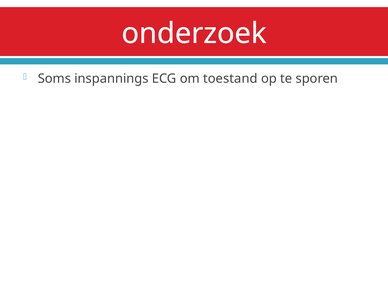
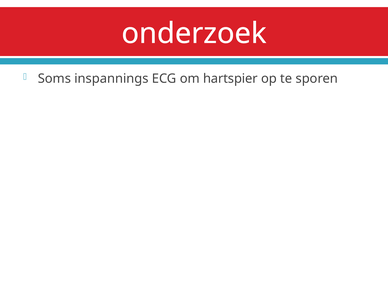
toestand: toestand -> hartspier (230, 79)
